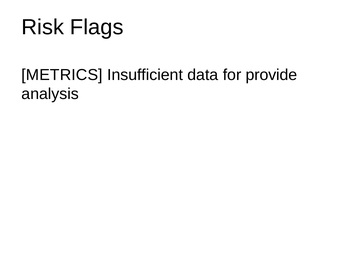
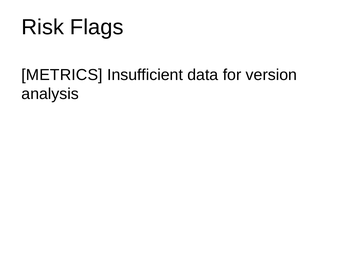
provide: provide -> version (271, 75)
